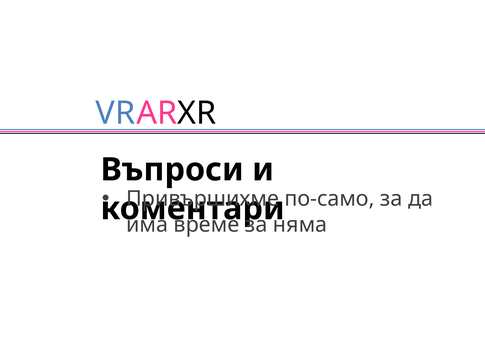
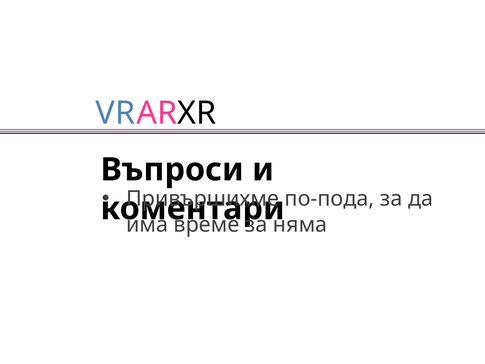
по-само: по-само -> по-пода (329, 199)
